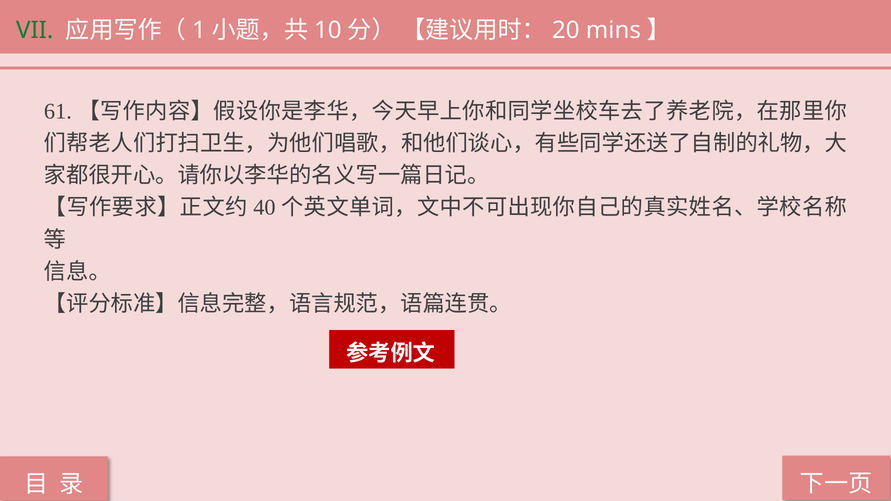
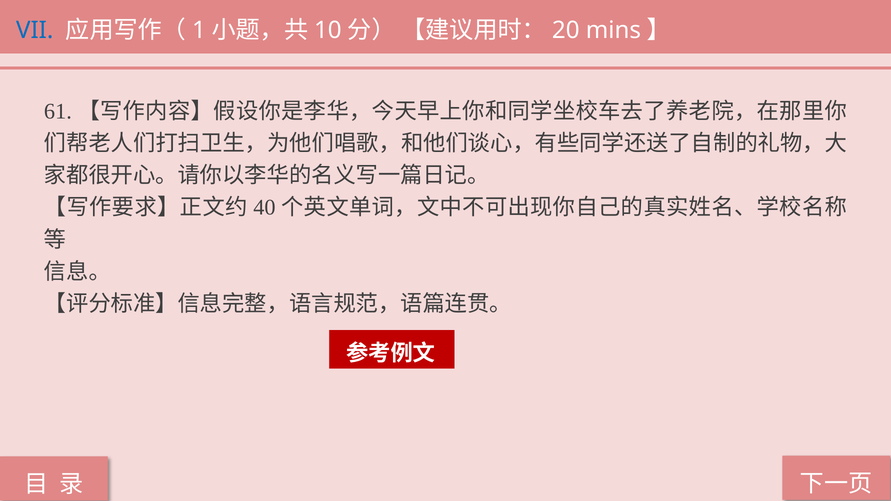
VII colour: green -> blue (35, 31)
